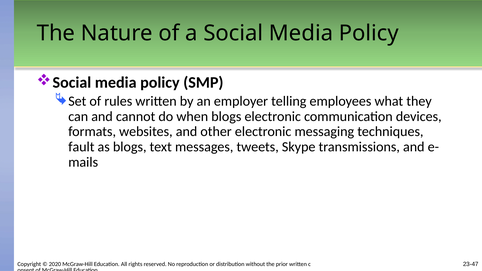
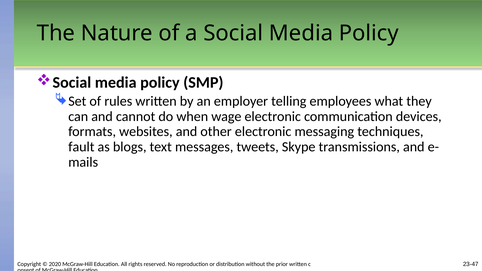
when blogs: blogs -> wage (226, 117)
